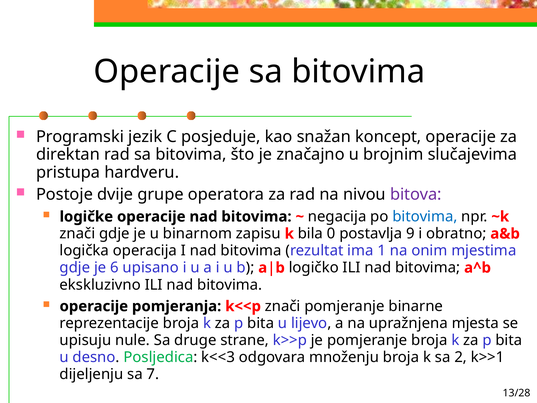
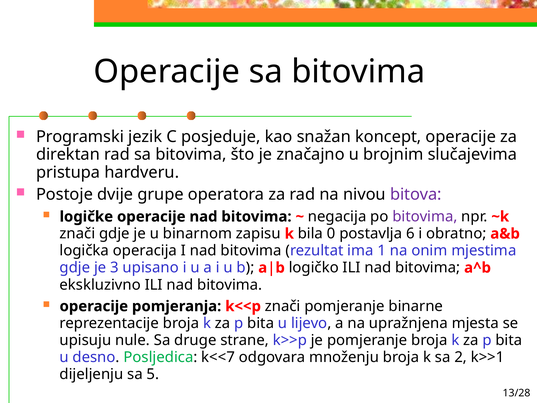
bitovima colour: blue -> purple (425, 217)
9: 9 -> 6 (410, 234)
6: 6 -> 3 (114, 268)
k<<3: k<<3 -> k<<7 (218, 357)
7: 7 -> 5 (153, 374)
